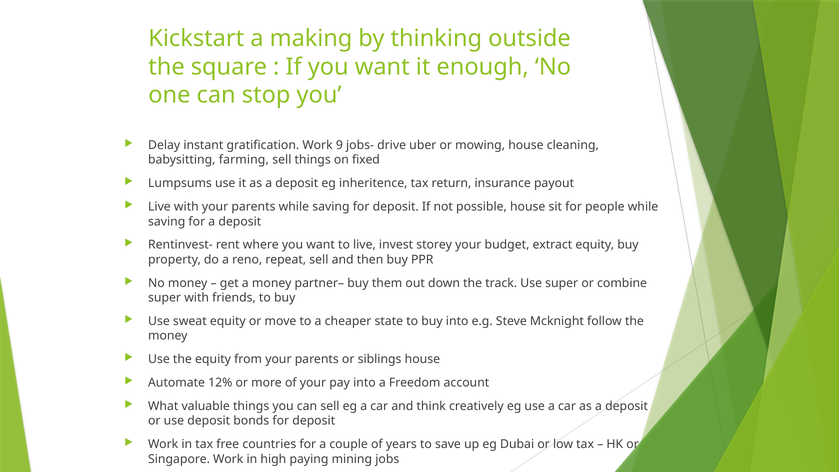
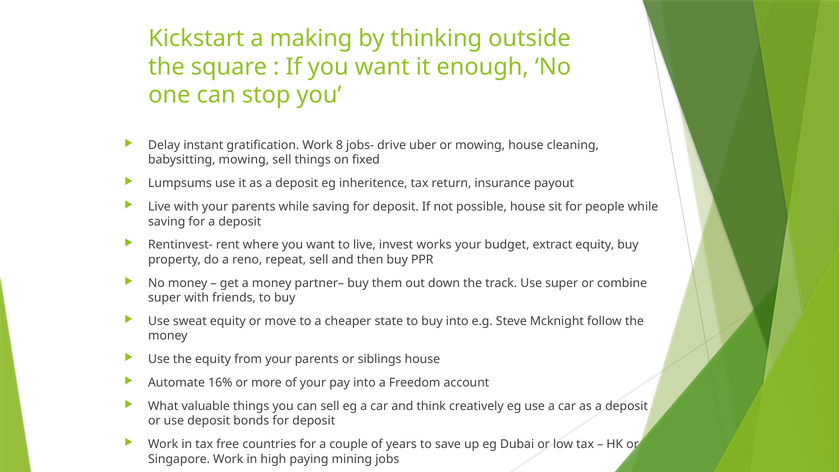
9: 9 -> 8 (339, 145)
babysitting farming: farming -> mowing (244, 160)
storey: storey -> works (434, 245)
12%: 12% -> 16% (220, 383)
